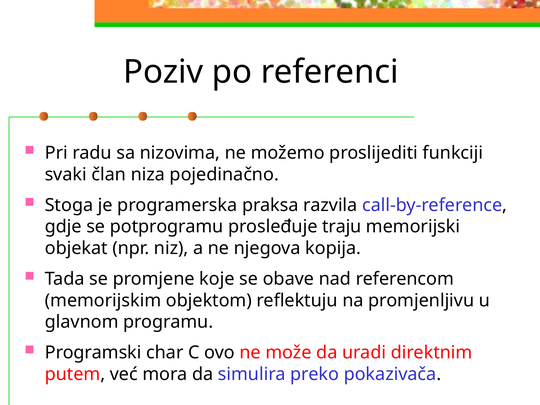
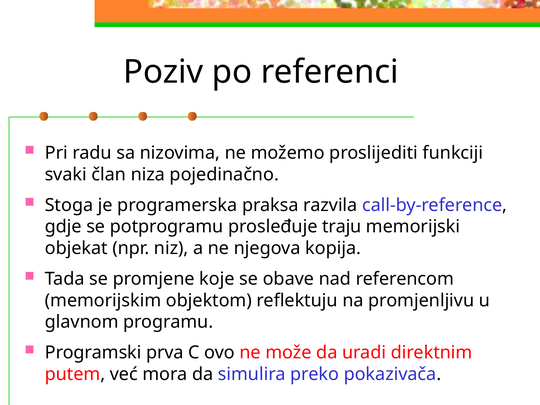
char: char -> prva (165, 353)
